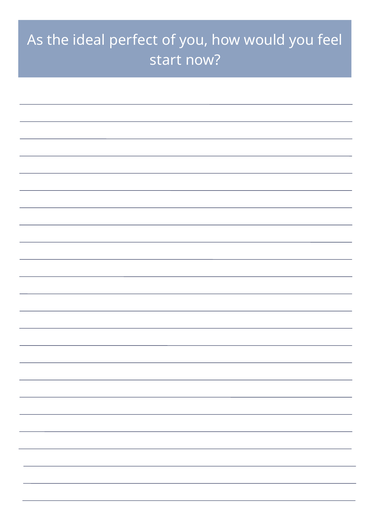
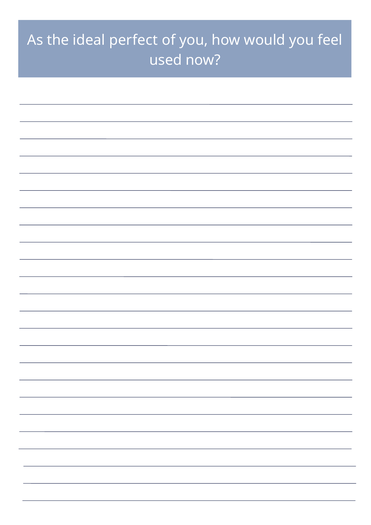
start: start -> used (166, 60)
